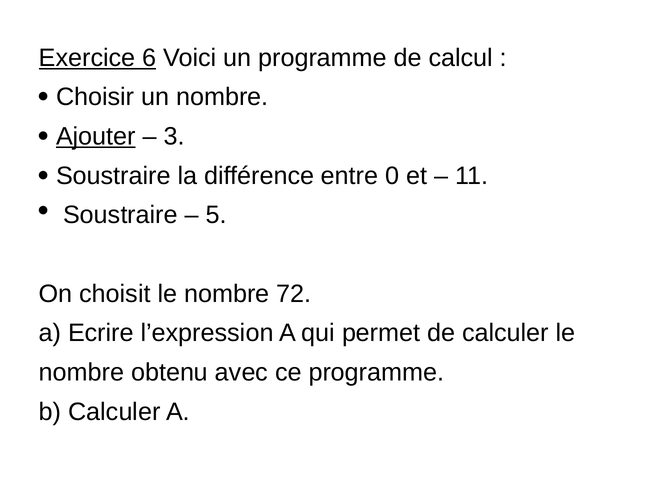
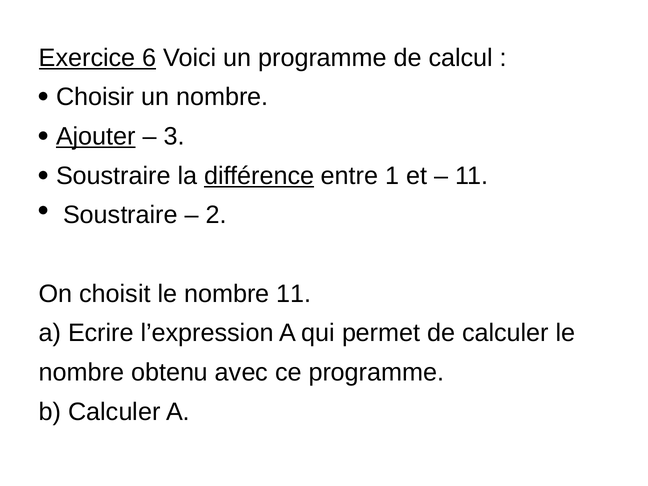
différence underline: none -> present (259, 176)
0: 0 -> 1 (392, 176)
5: 5 -> 2 (216, 215)
nombre 72: 72 -> 11 (294, 294)
